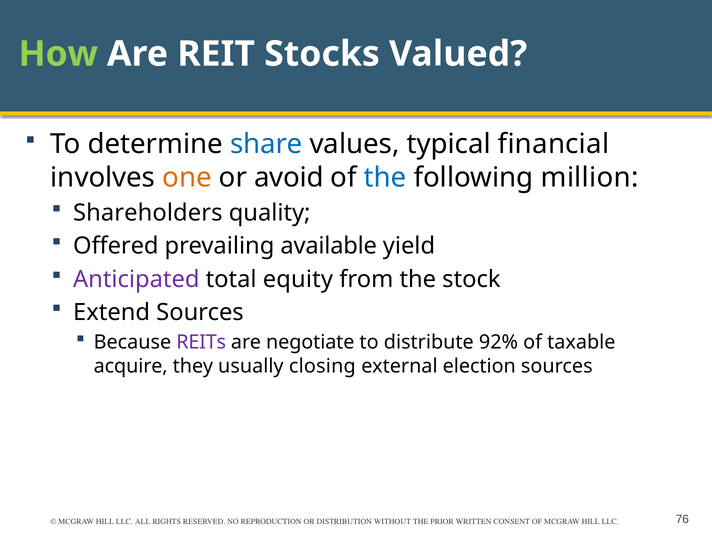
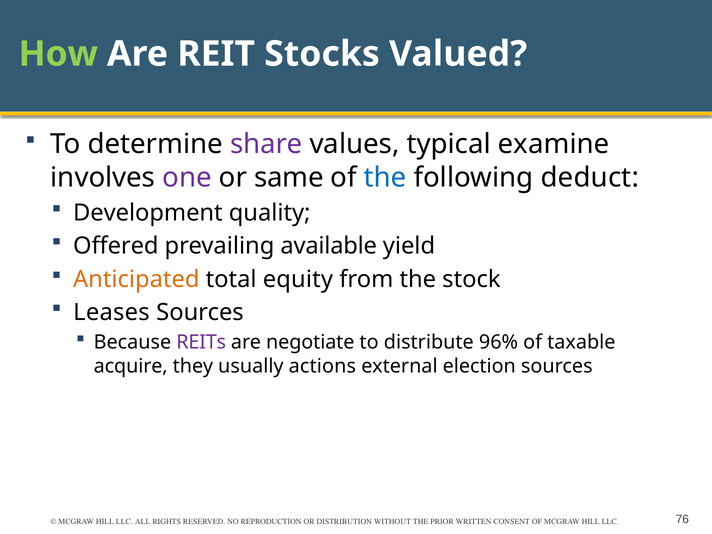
share colour: blue -> purple (266, 144)
financial: financial -> examine (554, 144)
one colour: orange -> purple (187, 177)
avoid: avoid -> same (289, 177)
million: million -> deduct (590, 177)
Shareholders: Shareholders -> Development (148, 213)
Anticipated colour: purple -> orange (136, 279)
Extend: Extend -> Leases (111, 312)
92%: 92% -> 96% (499, 342)
closing: closing -> actions (322, 366)
